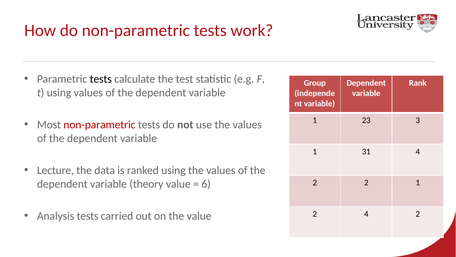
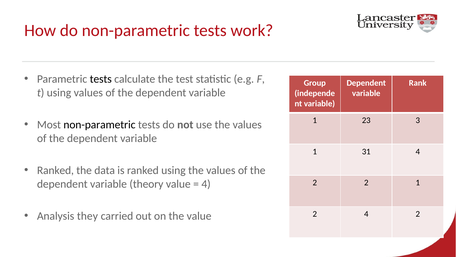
non-parametric colour: red -> black (99, 124)
Lecture: Lecture -> Ranked (55, 170)
6: 6 -> 4 (206, 184)
Analysis tests: tests -> they (87, 216)
